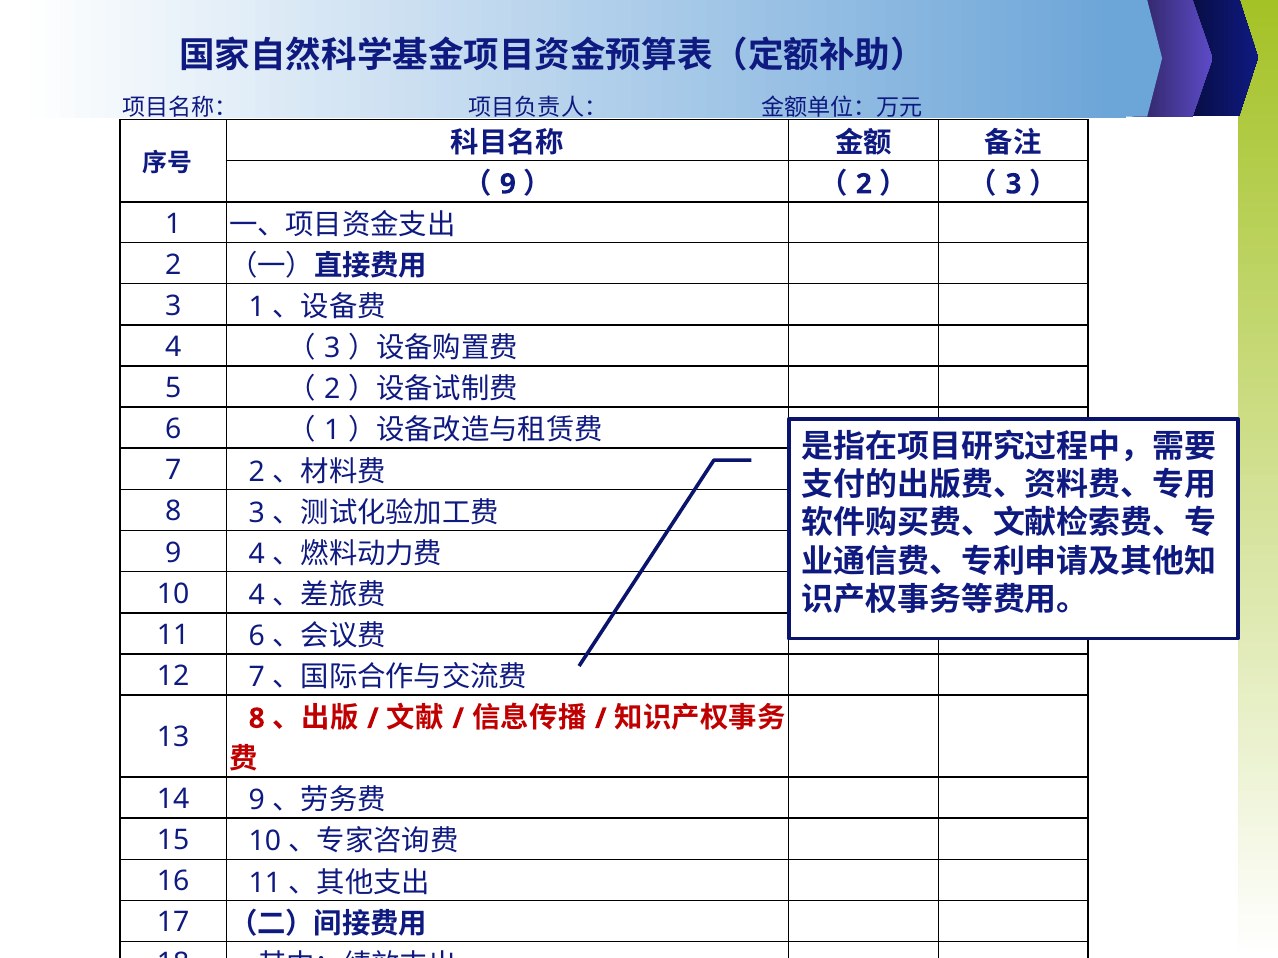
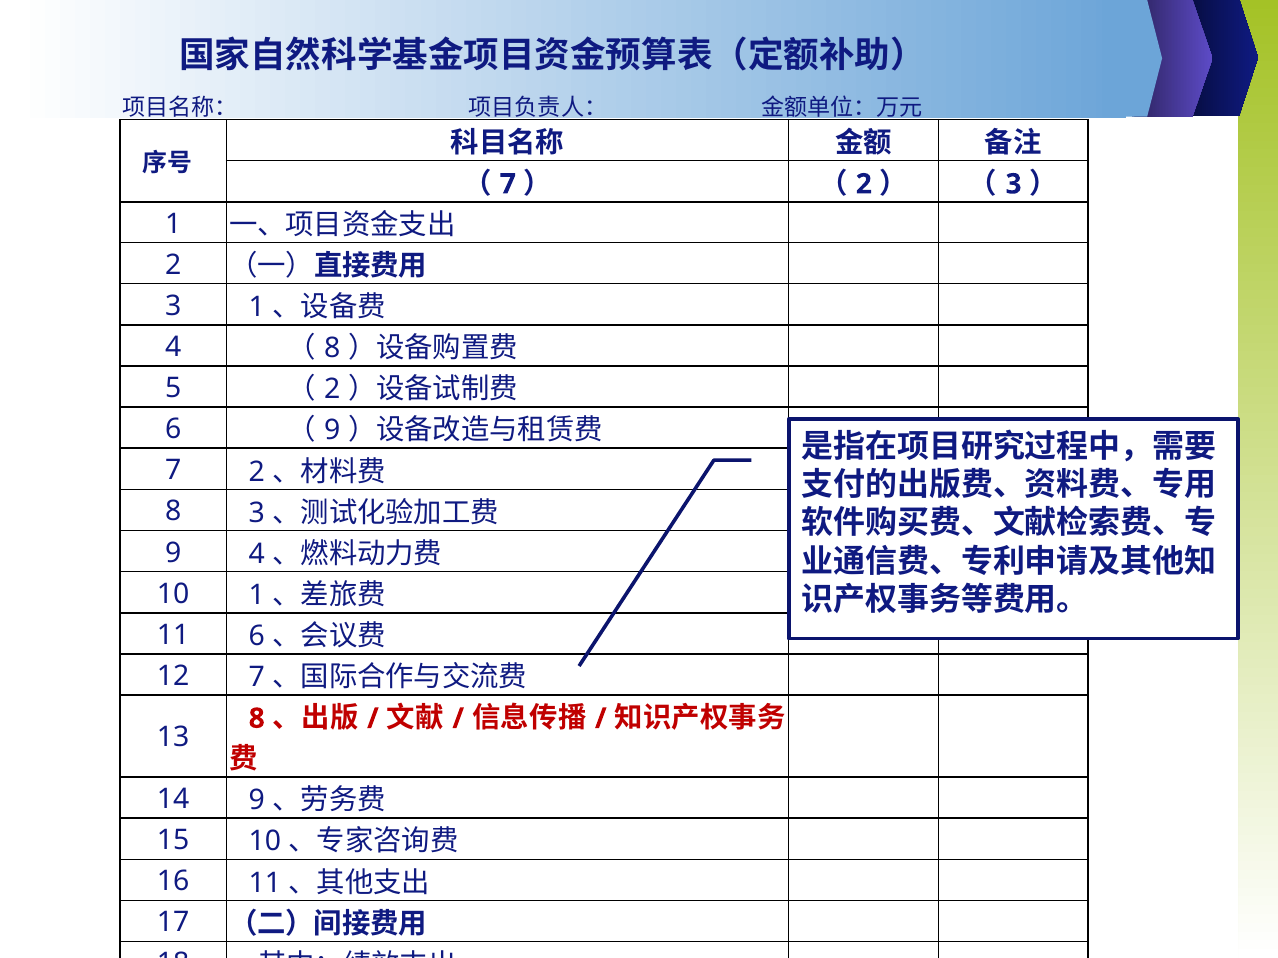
9: 9 -> 7 (508, 184)
3: 3 -> 8 (332, 348)
1: 1 -> 9 (332, 431)
10 4: 4 -> 1 (257, 595)
